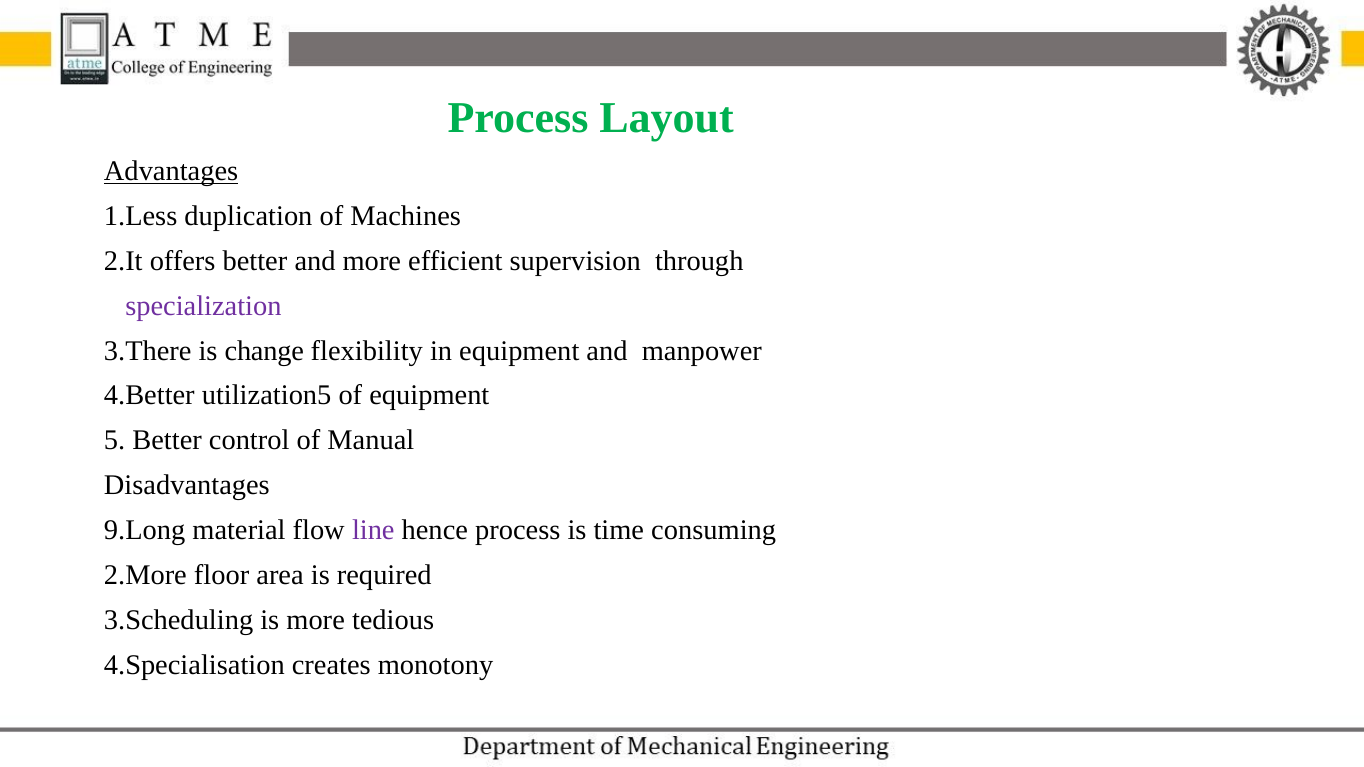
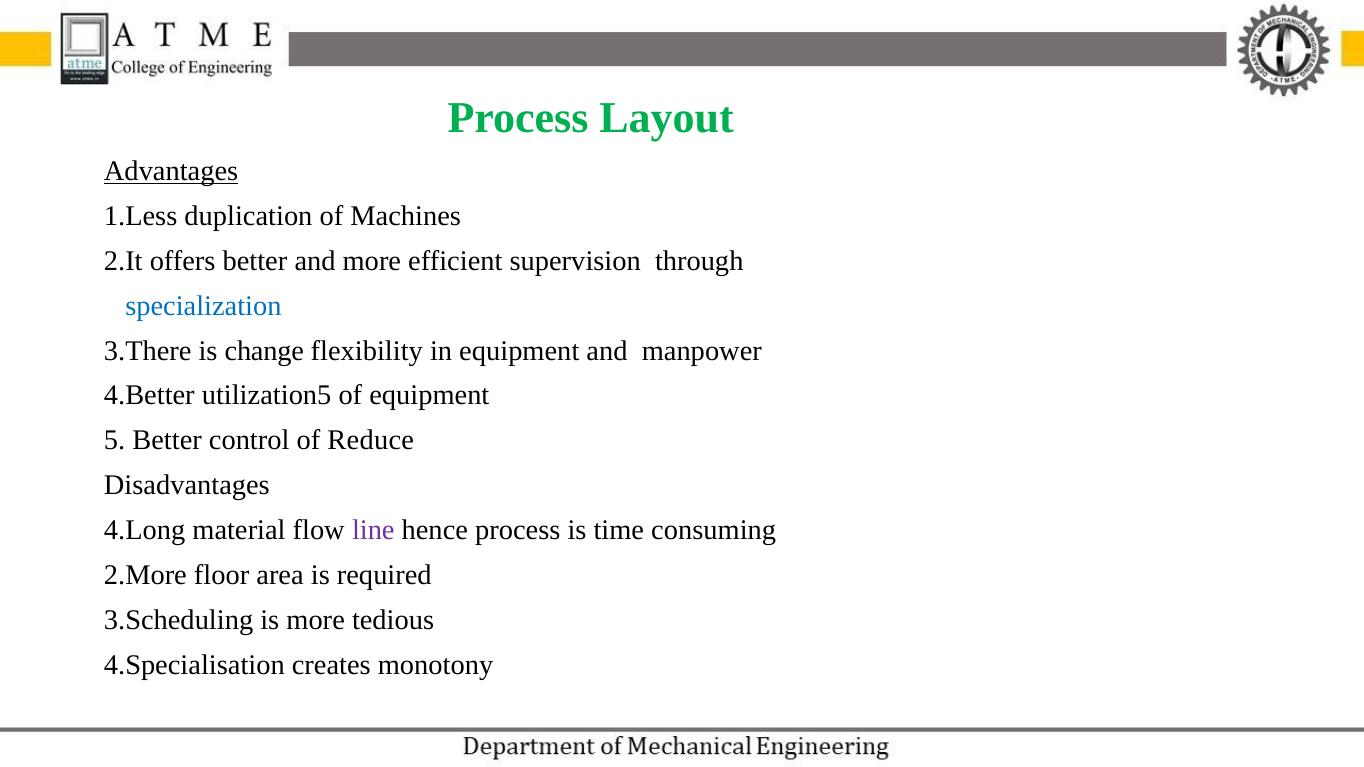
specialization colour: purple -> blue (203, 306)
Manual: Manual -> Reduce (371, 441)
9.Long: 9.Long -> 4.Long (145, 530)
